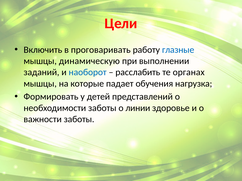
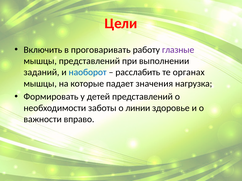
глазные colour: blue -> purple (178, 50)
мышцы динамическую: динамическую -> представлений (89, 61)
обучения: обучения -> значения (154, 84)
важности заботы: заботы -> вправо (79, 120)
